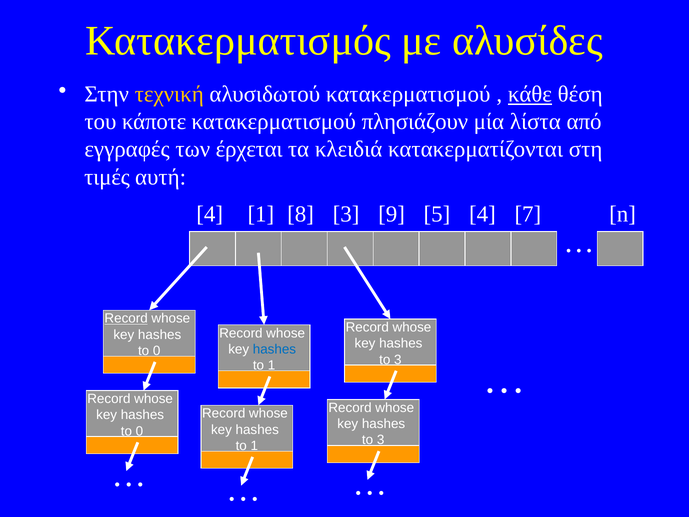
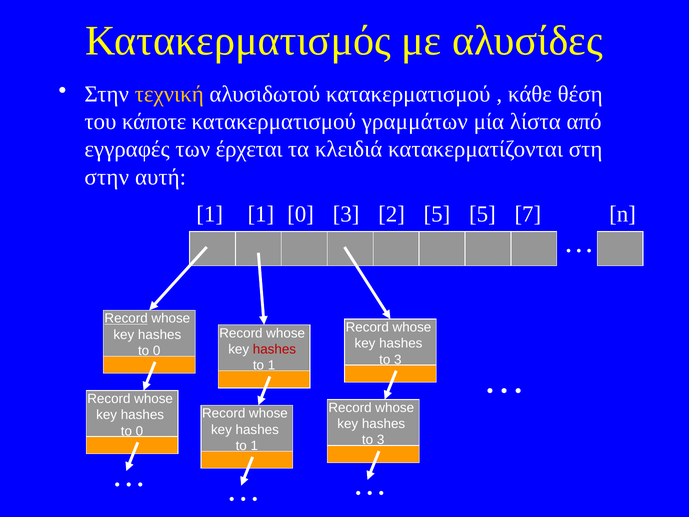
κάθε underline: present -> none (530, 94)
πλησιάζουν: πλησιάζουν -> γραμμάτων (415, 122)
τιμές: τιμές -> στην (107, 177)
4: 4 -> 1 (210, 214)
1 8: 8 -> 0 (301, 214)
9: 9 -> 2 (392, 214)
5 4: 4 -> 5 (482, 214)
hashes colour: blue -> red (274, 349)
